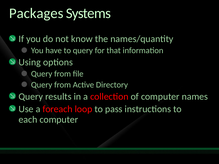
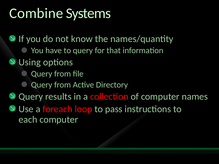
Packages: Packages -> Combine (36, 13)
